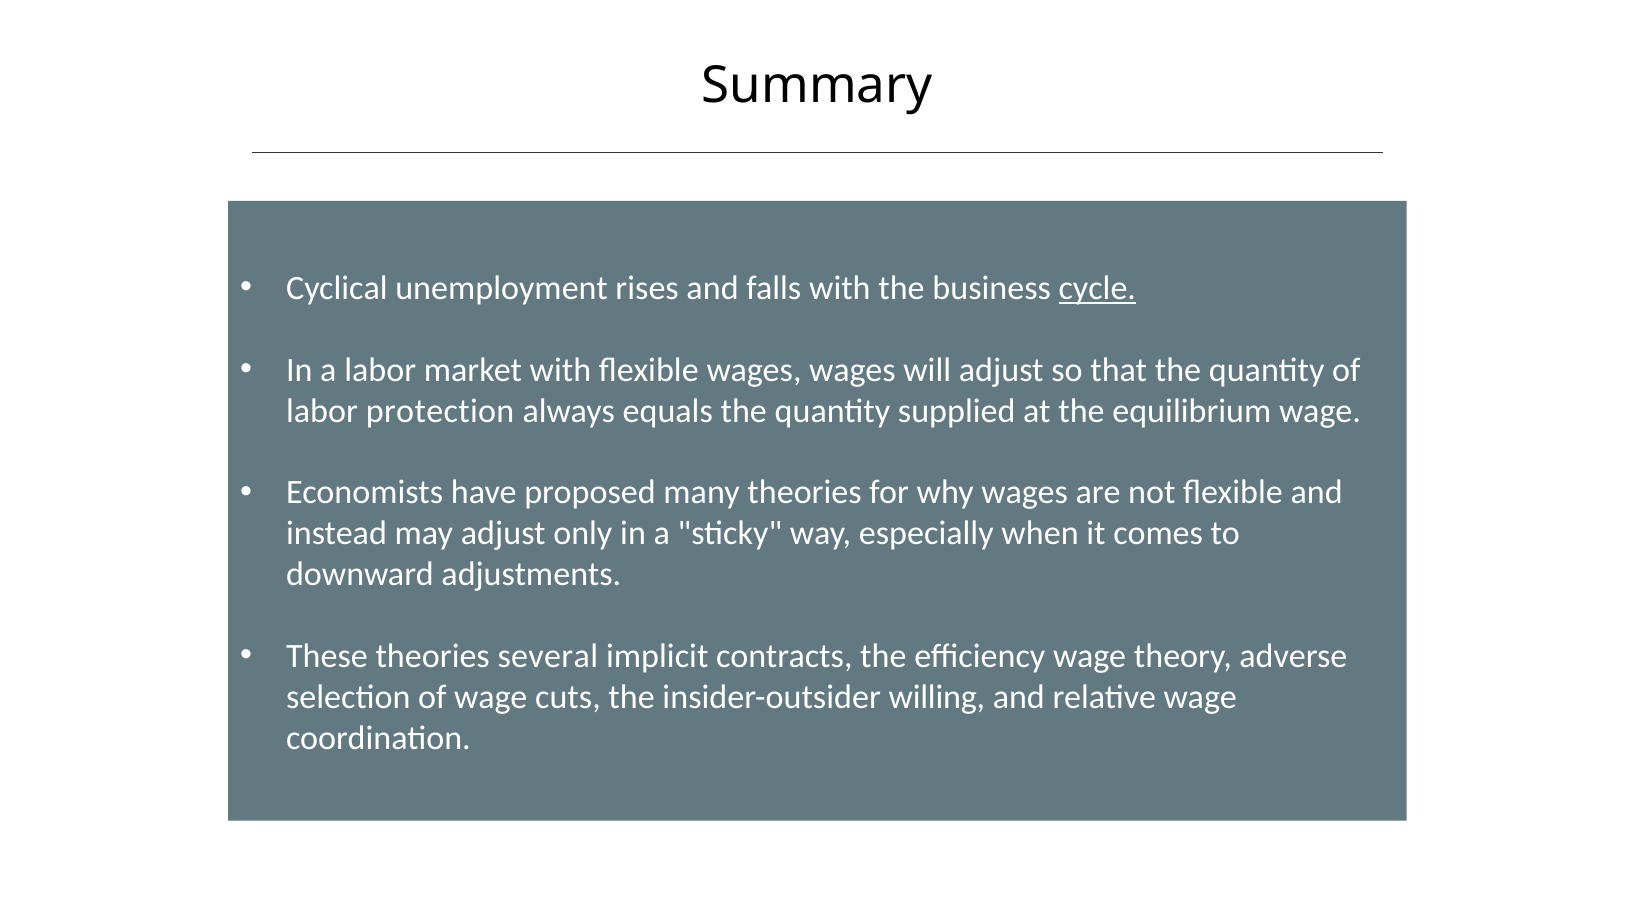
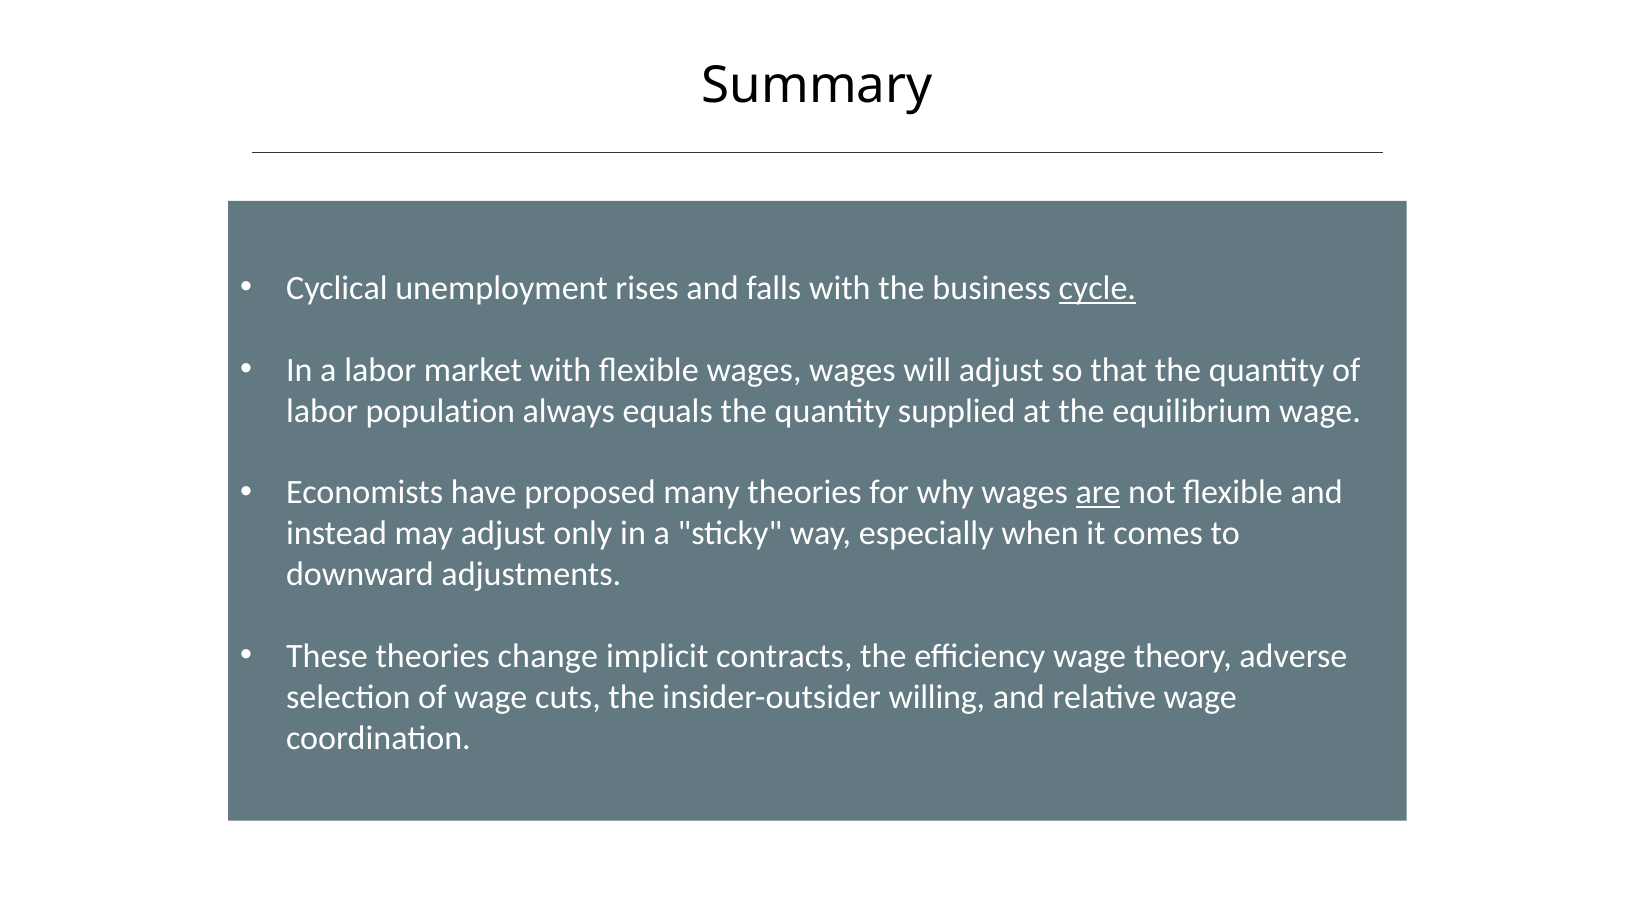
protection: protection -> population (440, 411)
are underline: none -> present (1098, 493)
several: several -> change (548, 656)
